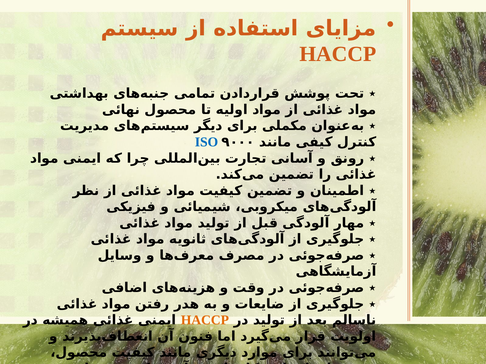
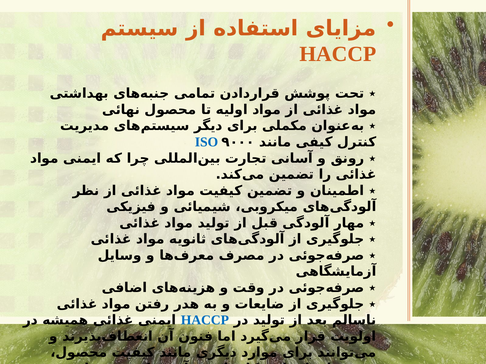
HACCP colour: orange -> blue (205, 321)
